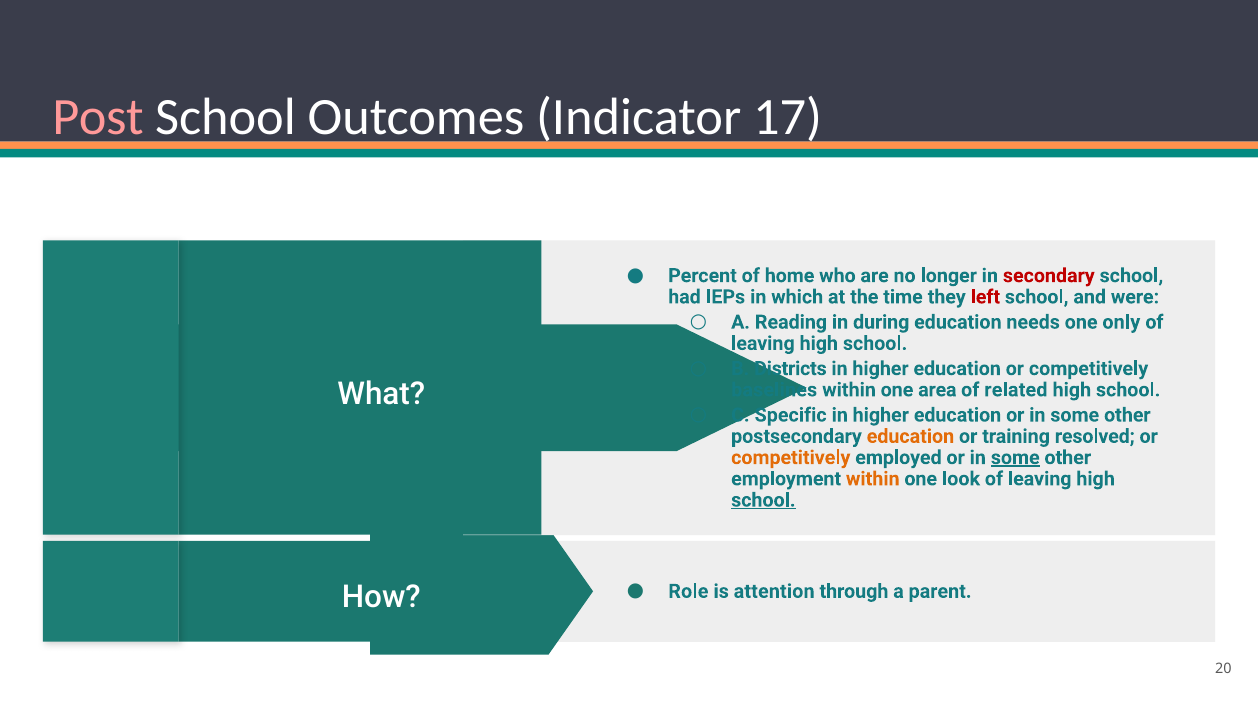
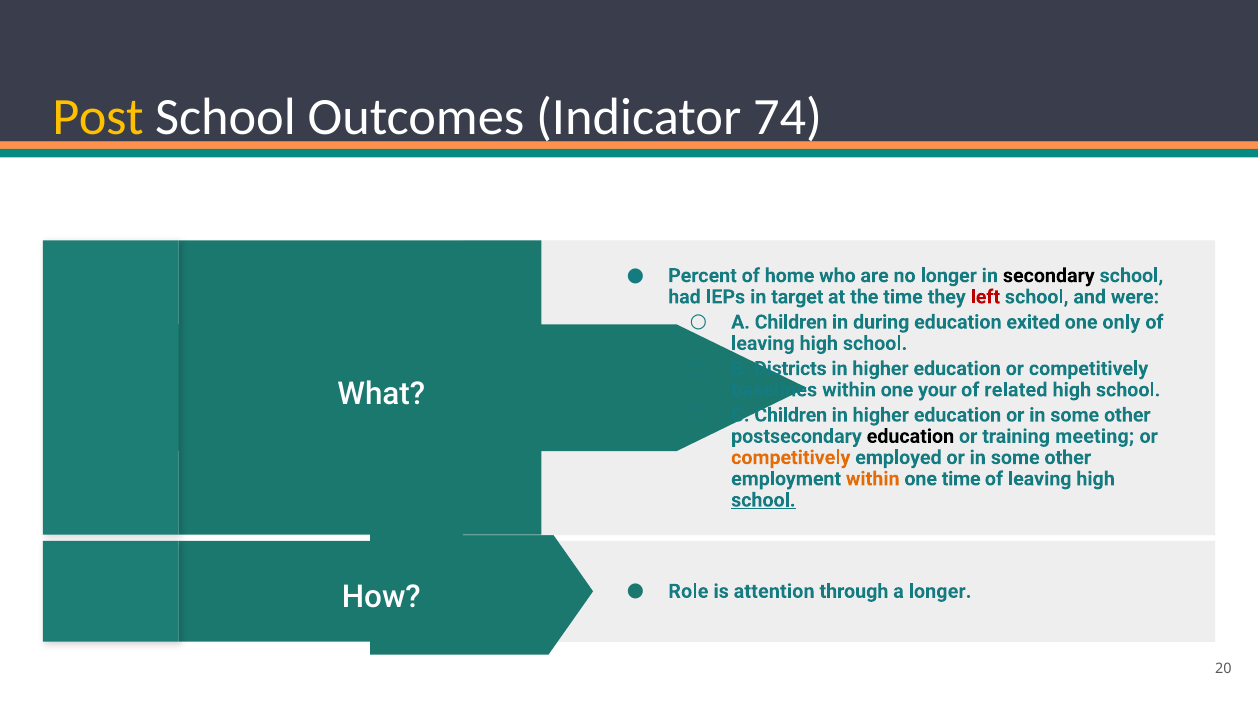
Post colour: pink -> yellow (98, 117)
17: 17 -> 74 (788, 117)
secondary colour: red -> black (1049, 276)
which: which -> target (797, 297)
A Reading: Reading -> Children (791, 322)
needs: needs -> exited (1033, 322)
area: area -> your (937, 390)
C Specific: Specific -> Children (791, 415)
education colour: orange -> black (910, 436)
resolved: resolved -> meeting (1095, 436)
some underline: present -> none (1015, 457)
one look: look -> time (961, 479)
a parent: parent -> longer (940, 591)
